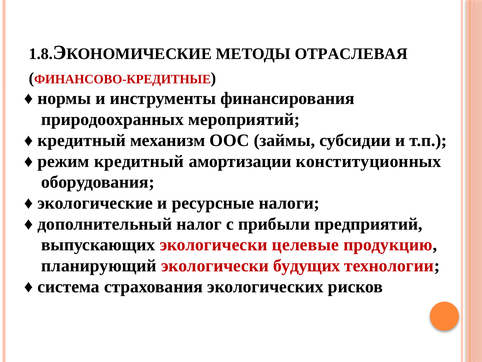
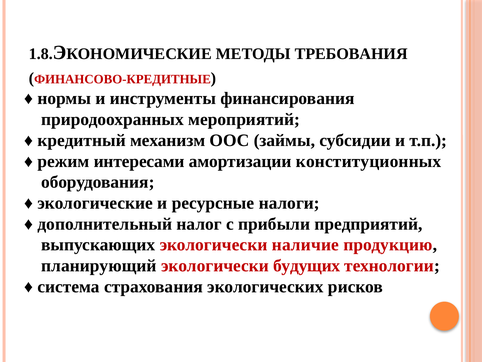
ОТРАСЛЕВАЯ: ОТРАСЛЕВАЯ -> ТРЕБОВАНИЯ (351, 54)
режим кредитный: кредитный -> интересами (139, 161)
целевые: целевые -> наличие (305, 245)
